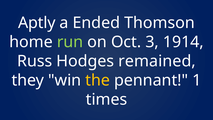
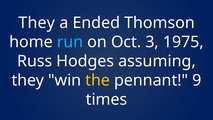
Aptly: Aptly -> They (37, 23)
run colour: light green -> light blue (70, 42)
1914: 1914 -> 1975 (183, 42)
remained: remained -> assuming (157, 61)
1: 1 -> 9 (197, 80)
